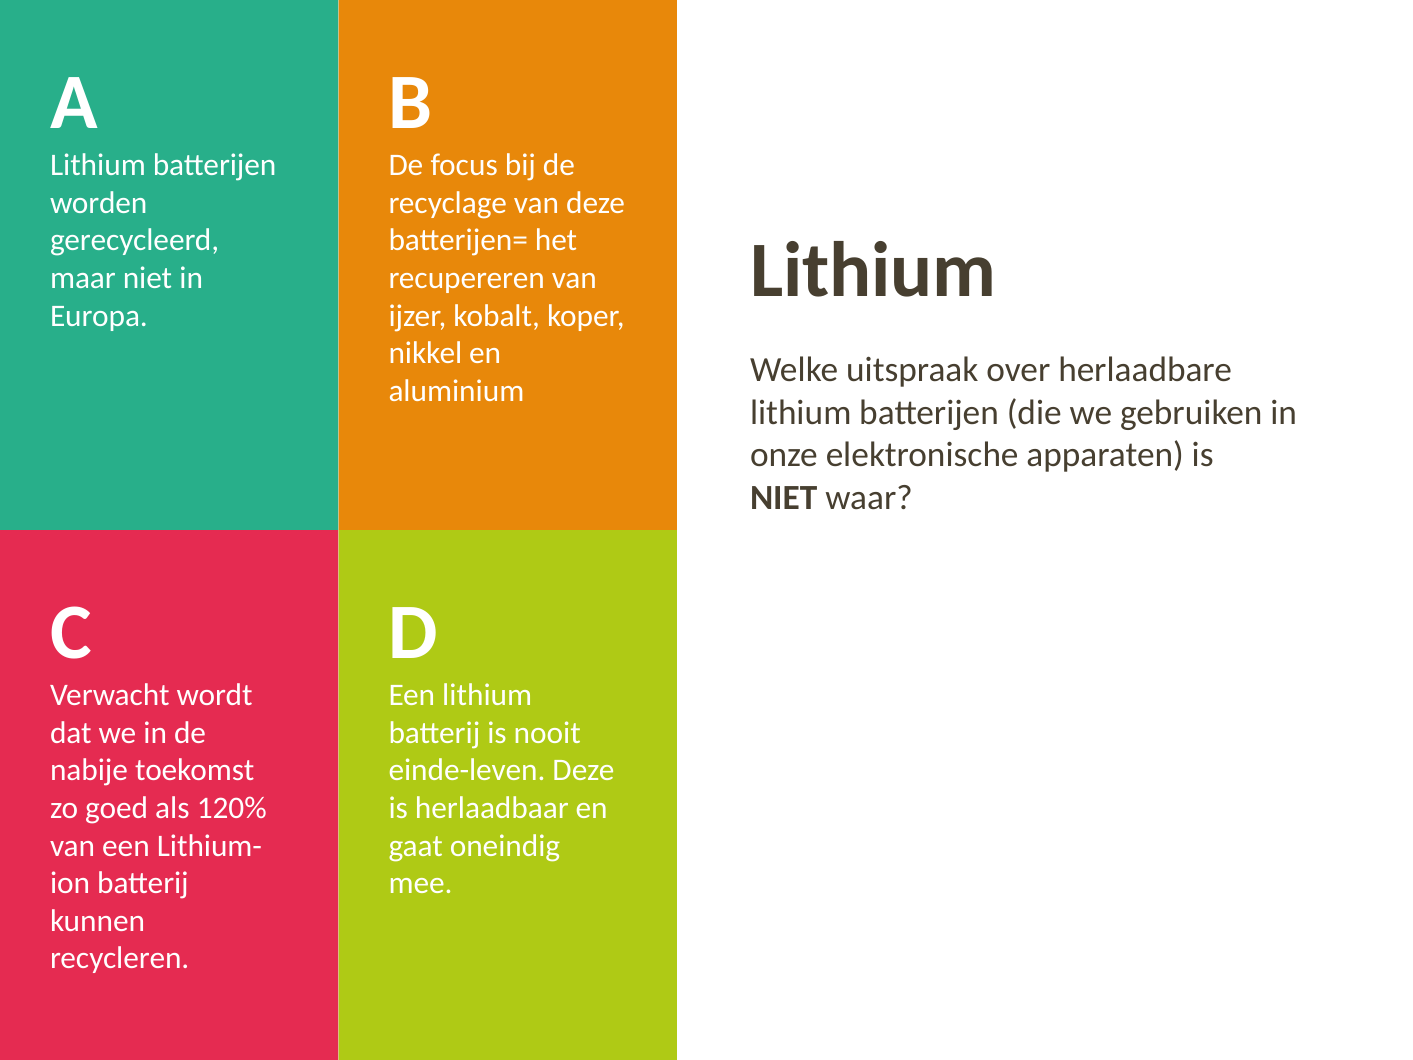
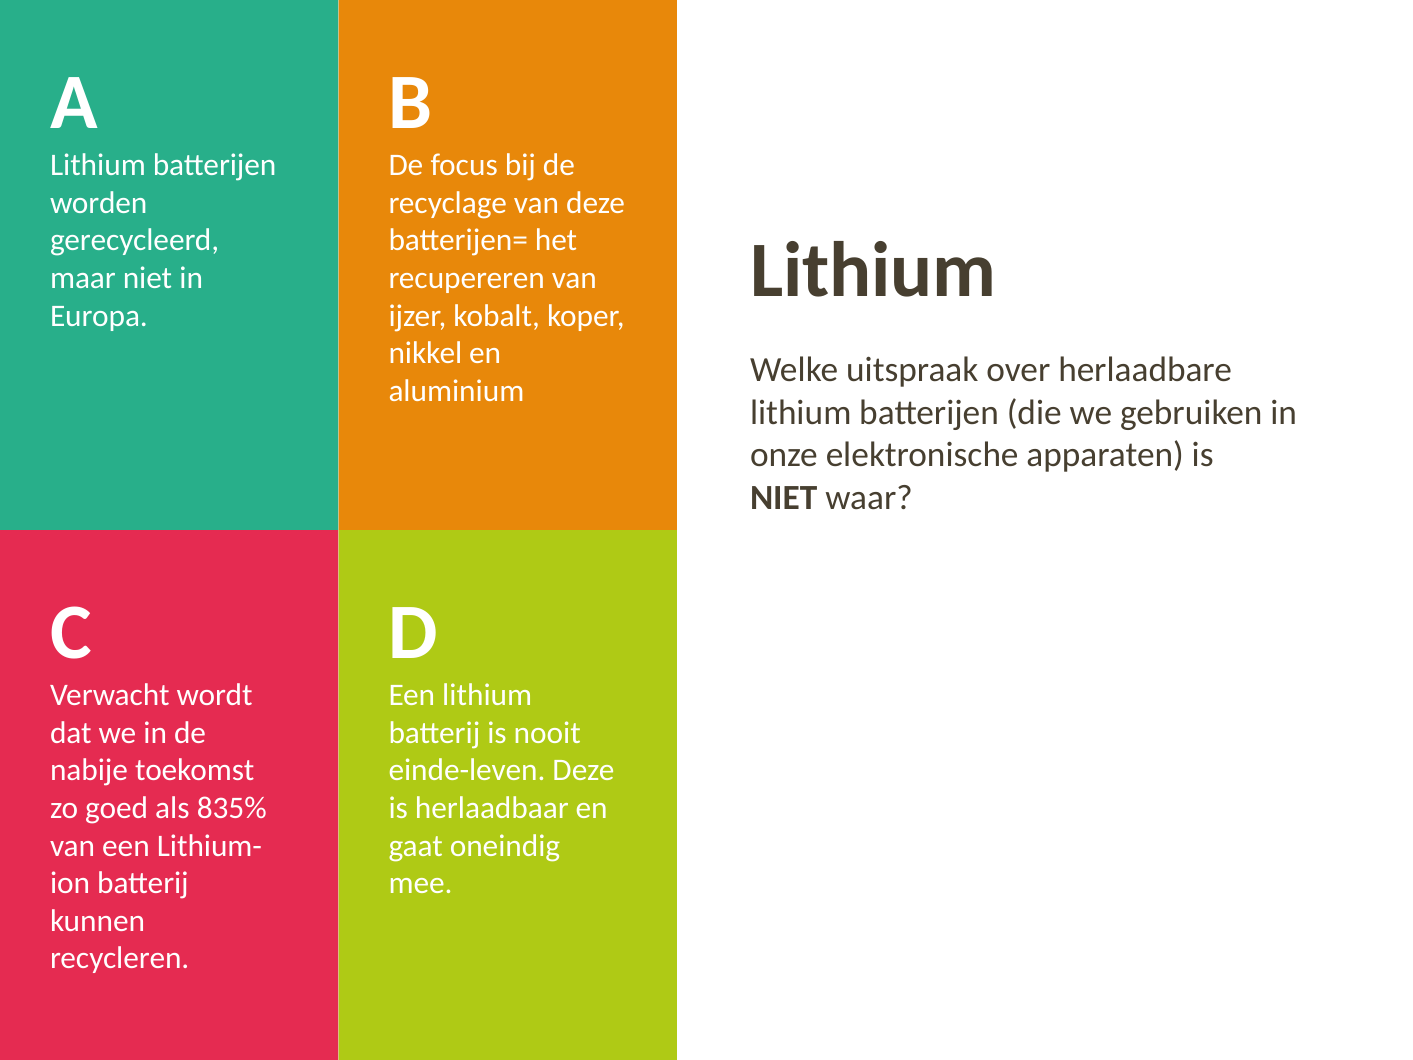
120%: 120% -> 835% (232, 808)
